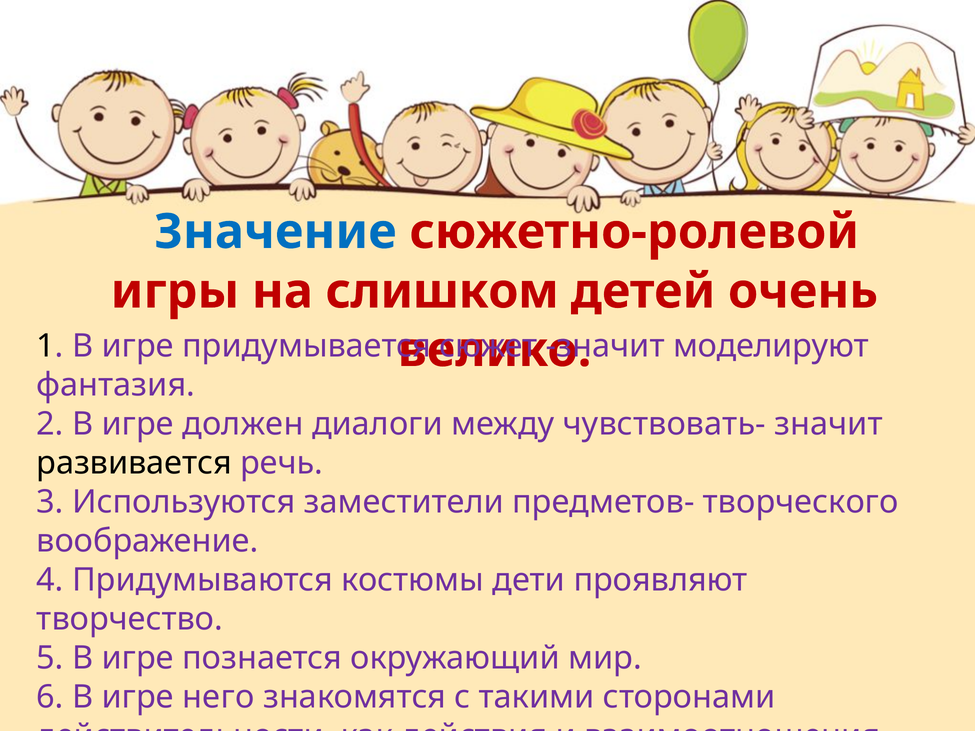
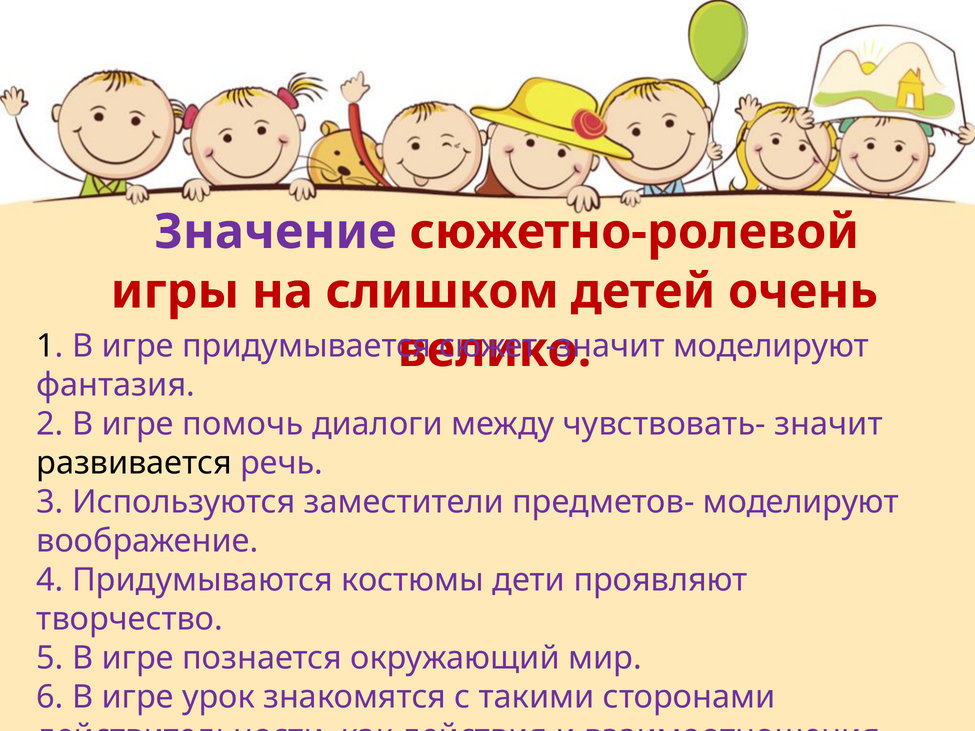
Значение colour: blue -> purple (275, 232)
должен: должен -> помочь (243, 424)
предметов- творческого: творческого -> моделируют (801, 502)
него: него -> урок (219, 697)
